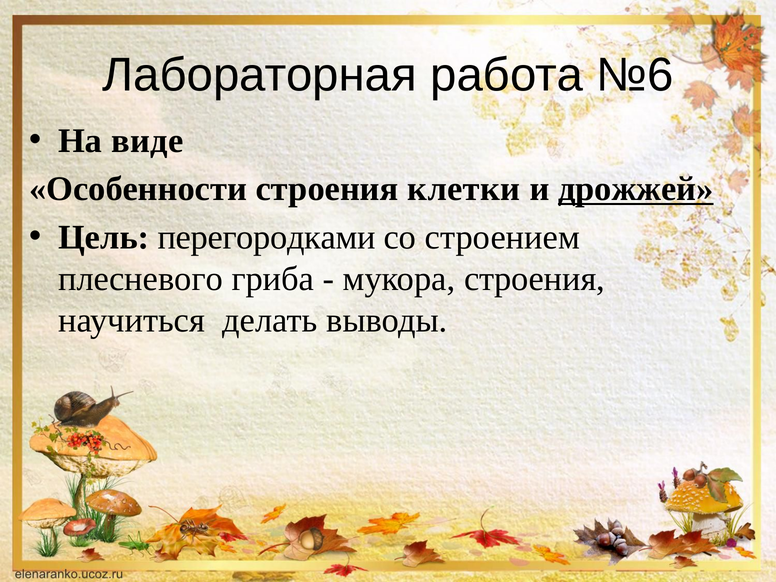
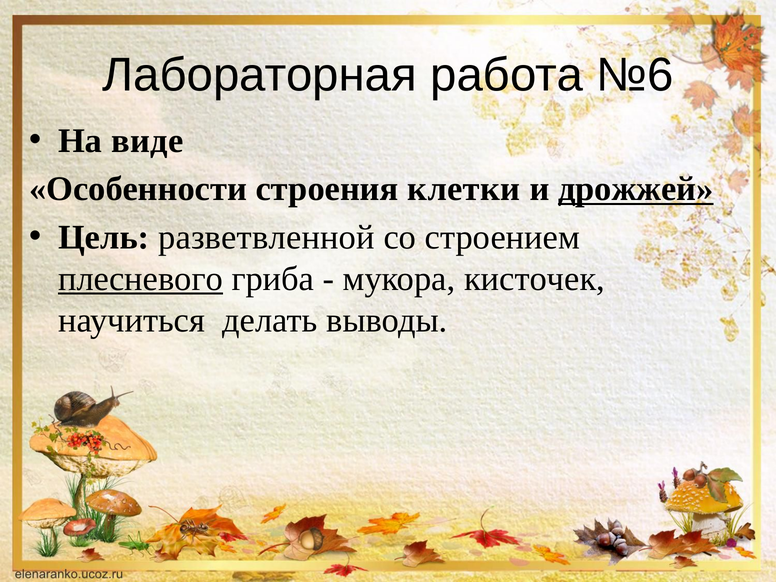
перегородками: перегородками -> разветвленной (266, 237)
плесневого underline: none -> present (141, 279)
мукора строения: строения -> кисточек (534, 279)
